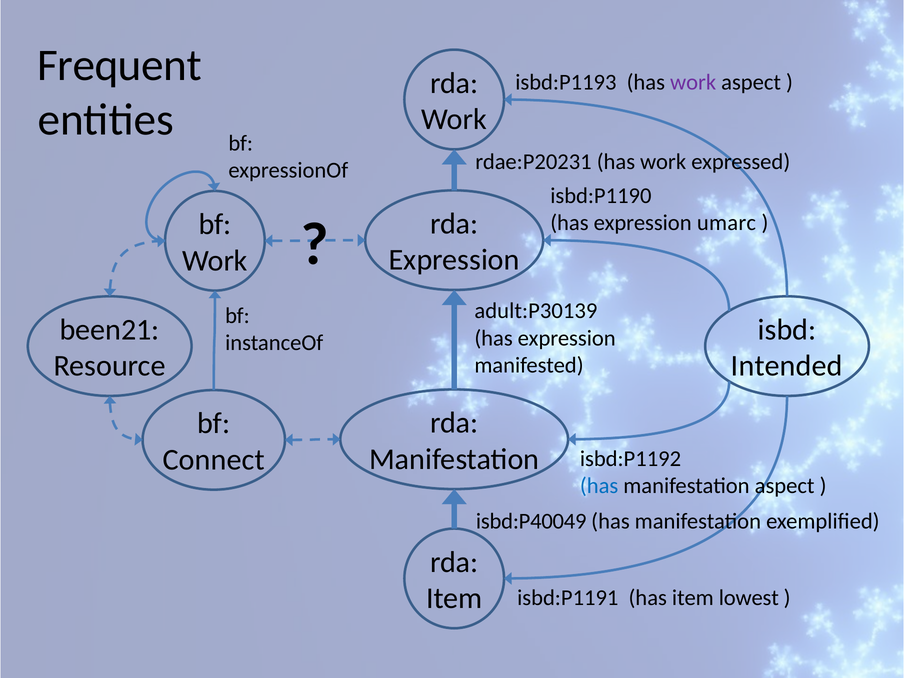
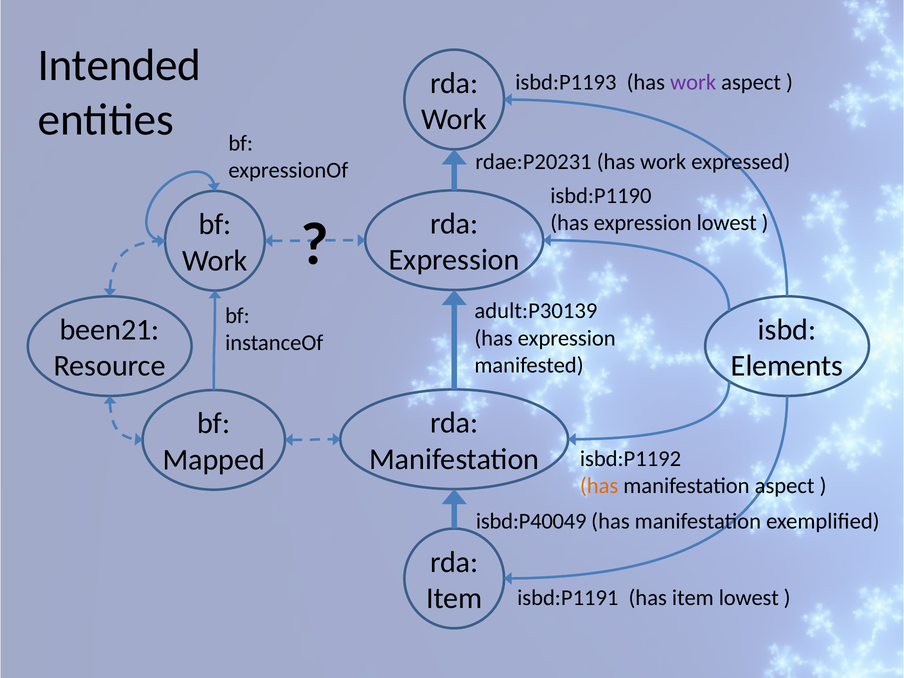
Frequent: Frequent -> Intended (119, 65)
expression umarc: umarc -> lowest (727, 223)
Intended: Intended -> Elements (787, 366)
Connect: Connect -> Mapped (214, 460)
has colour: blue -> orange (599, 486)
